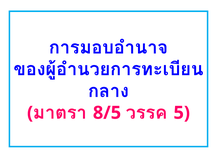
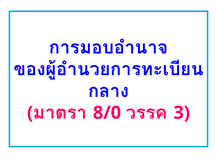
8/5: 8/5 -> 8/0 (107, 113)
5: 5 -> 3 (182, 113)
